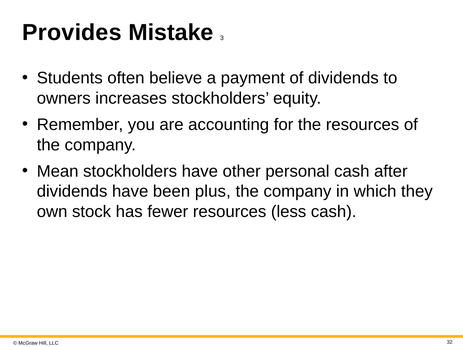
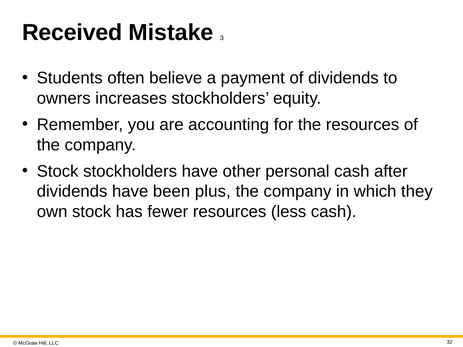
Provides: Provides -> Received (72, 32)
Mean: Mean -> Stock (58, 171)
